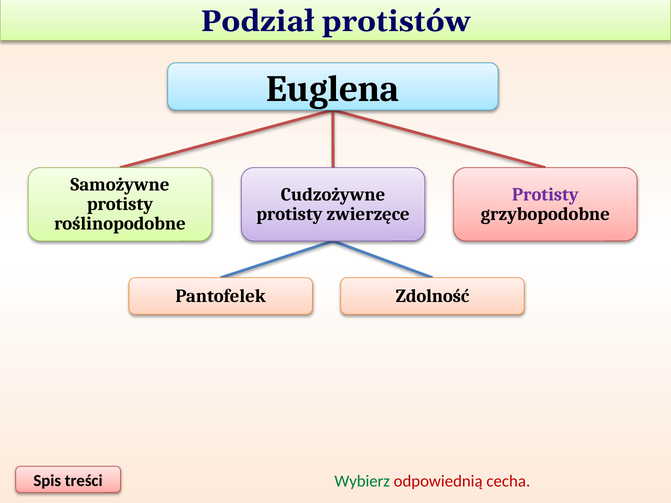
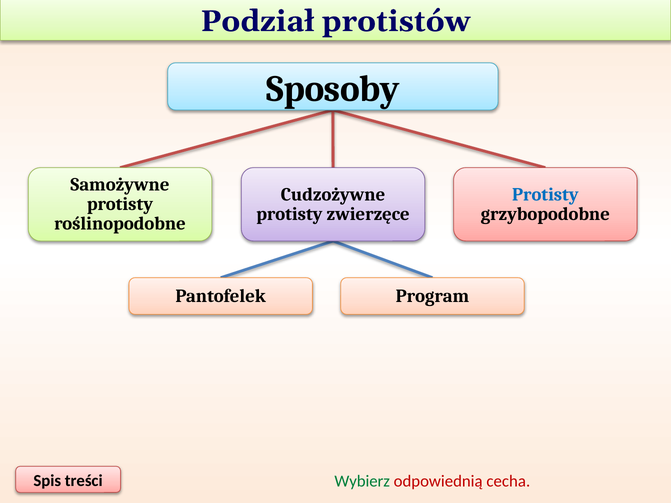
Euglena: Euglena -> Sposoby (333, 89)
Protisty colour: purple -> blue (545, 195)
Zdolność: Zdolność -> Program (432, 296)
